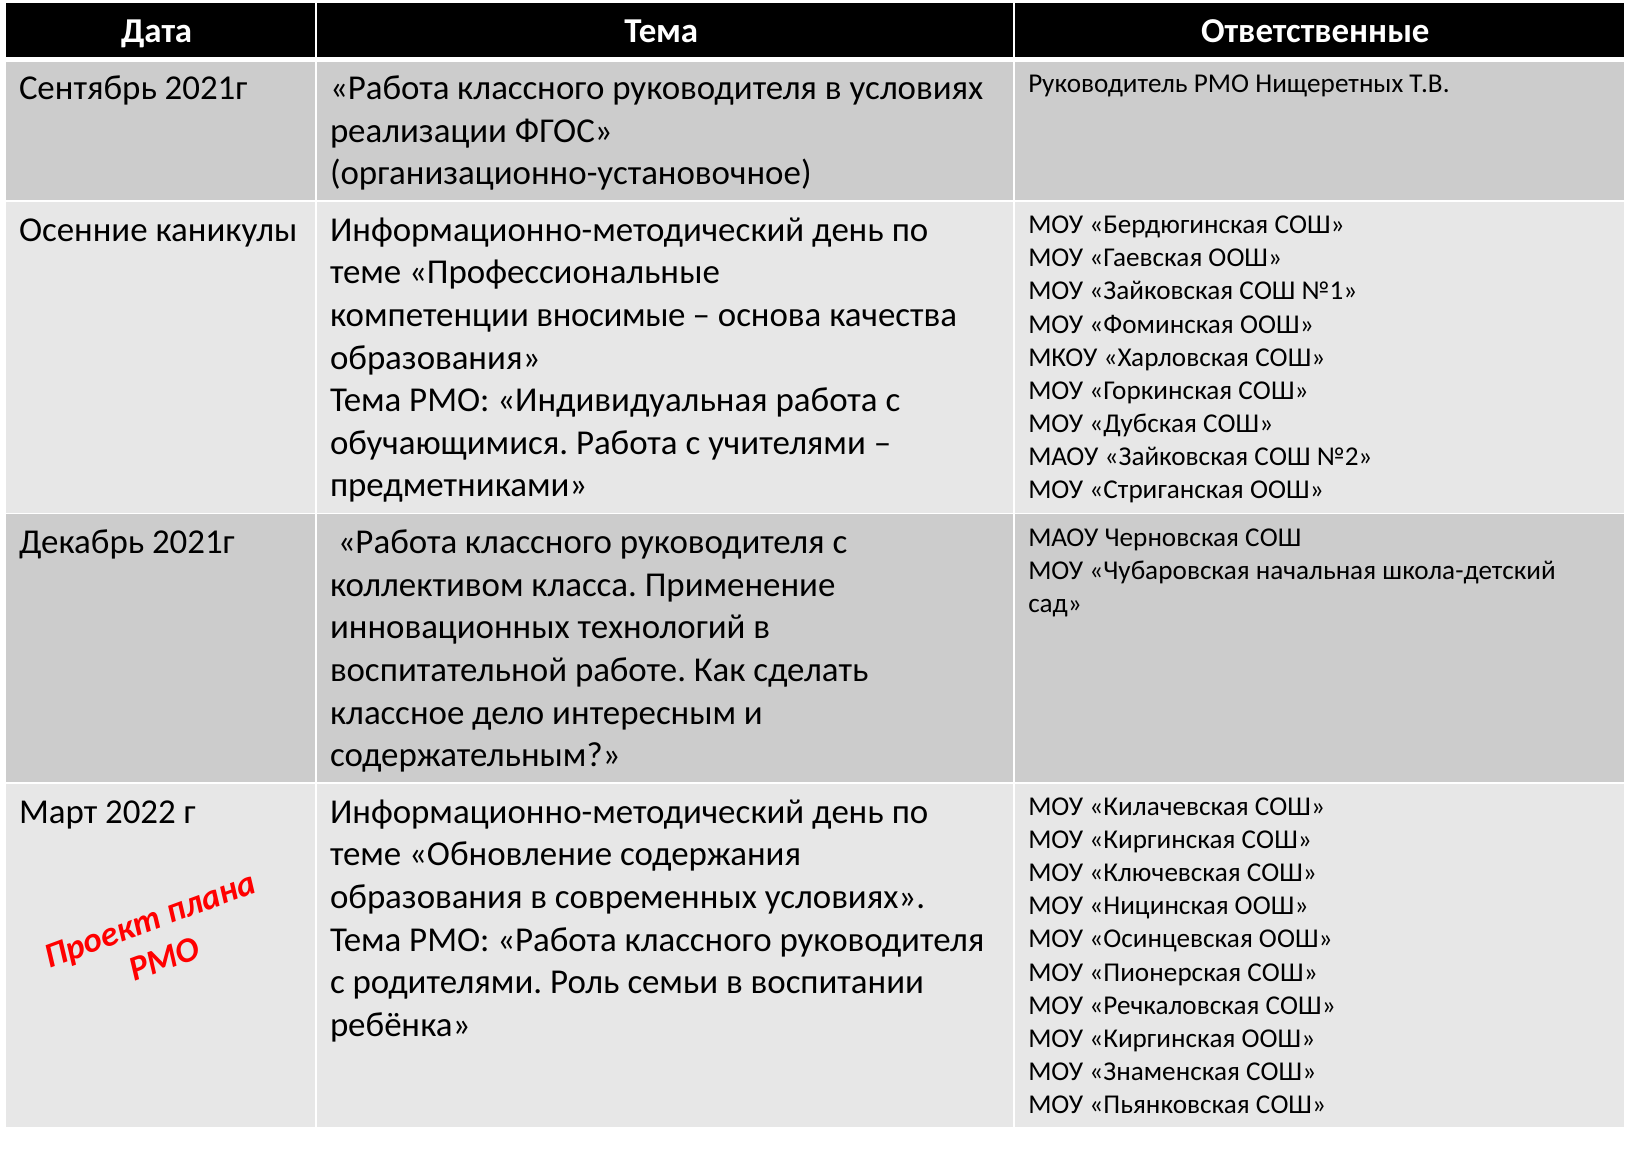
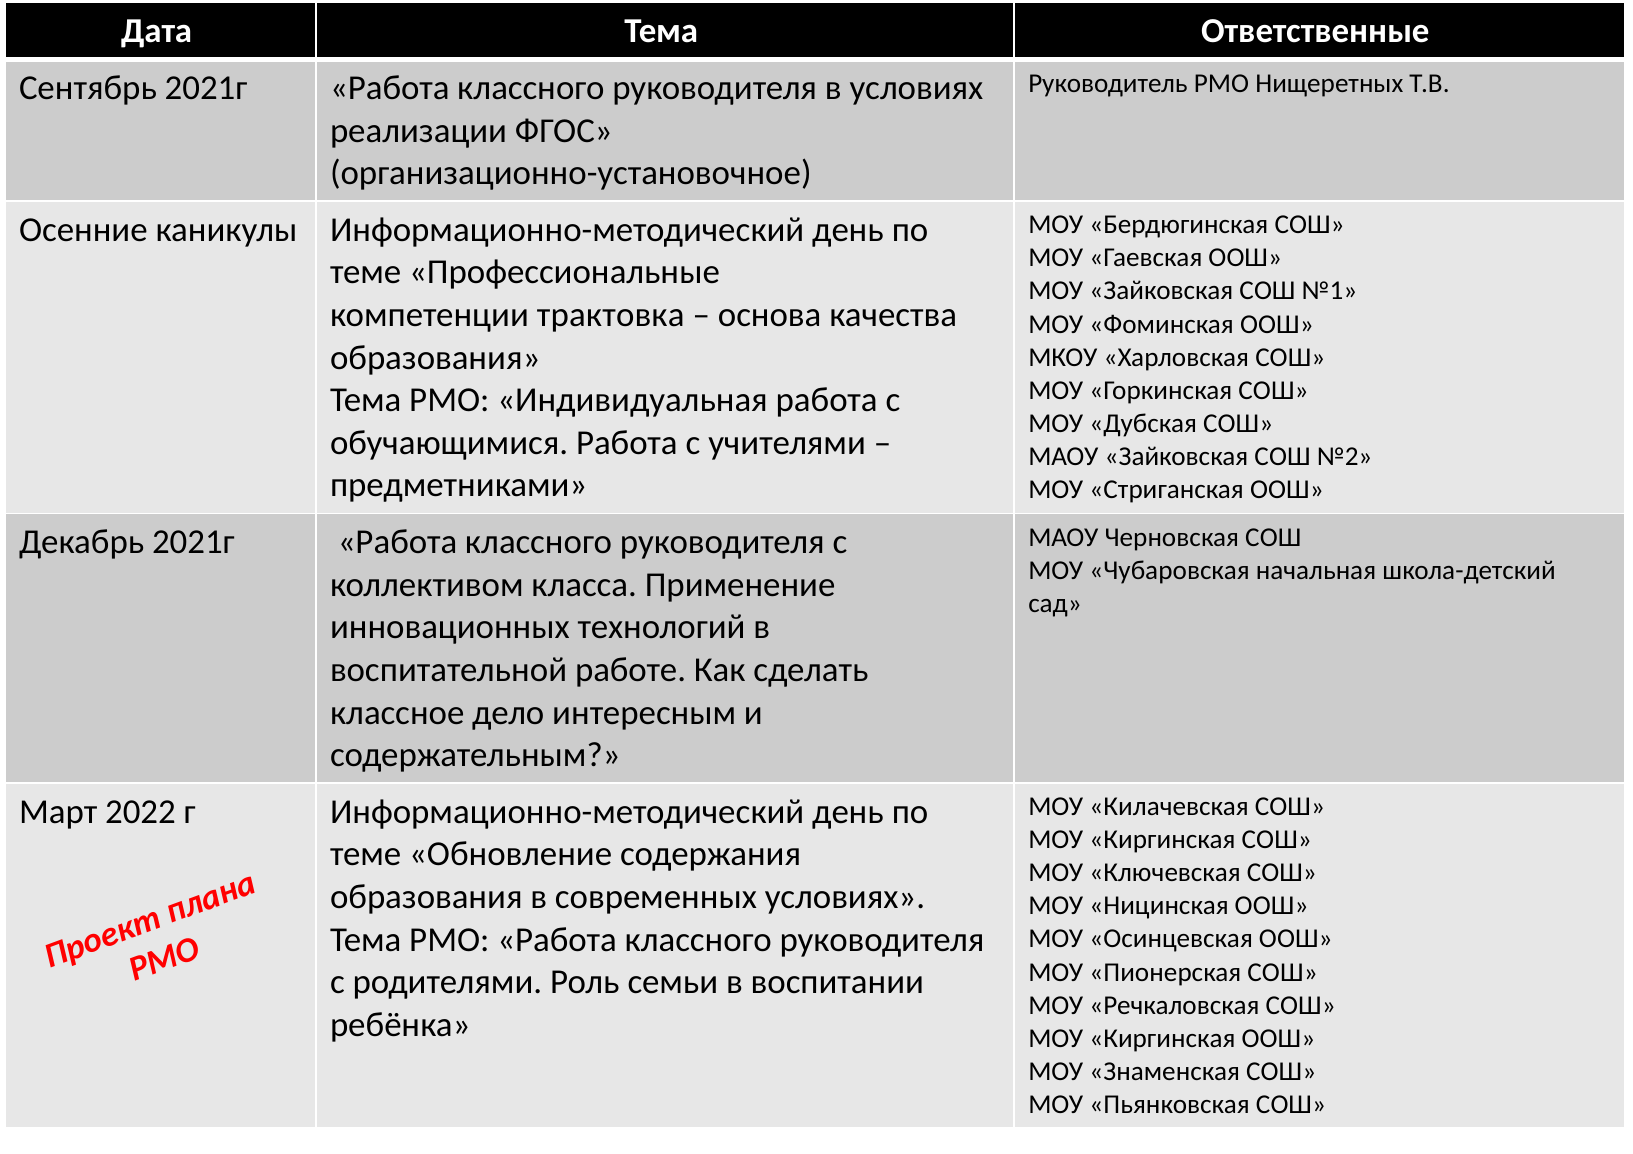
вносимые: вносимые -> трактовка (611, 315)
